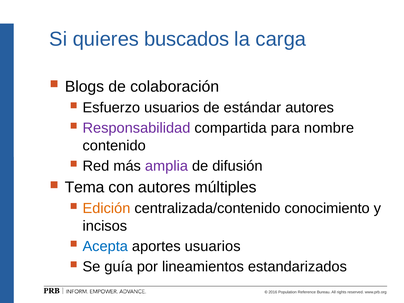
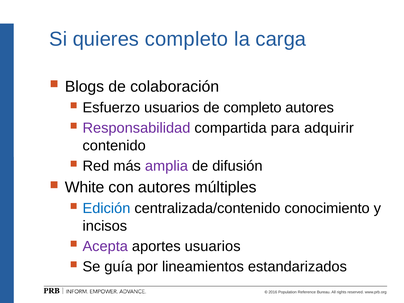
quieres buscados: buscados -> completo (187, 39)
de estándar: estándar -> completo (253, 108)
nombre: nombre -> adquirir (329, 128)
Tema: Tema -> White (85, 187)
Edición colour: orange -> blue (106, 208)
Acepta colour: blue -> purple (105, 246)
